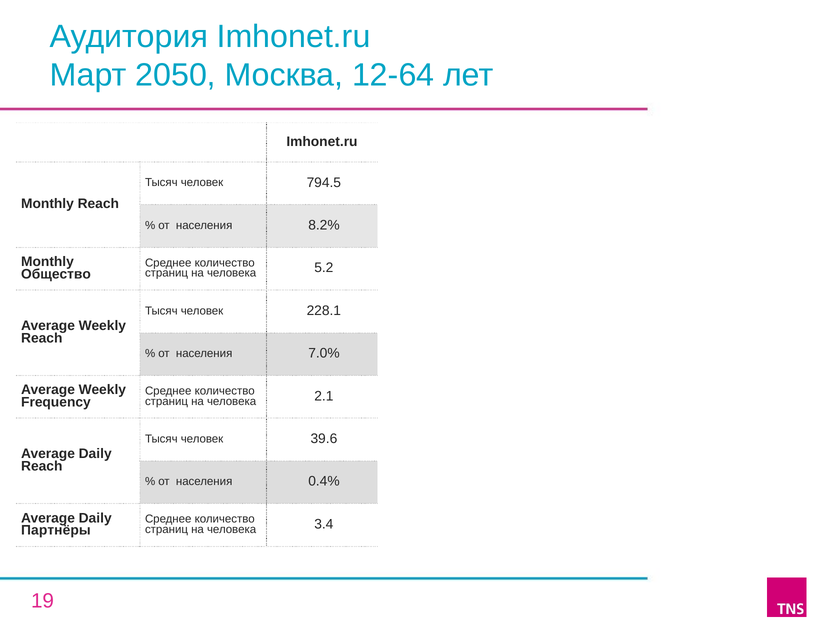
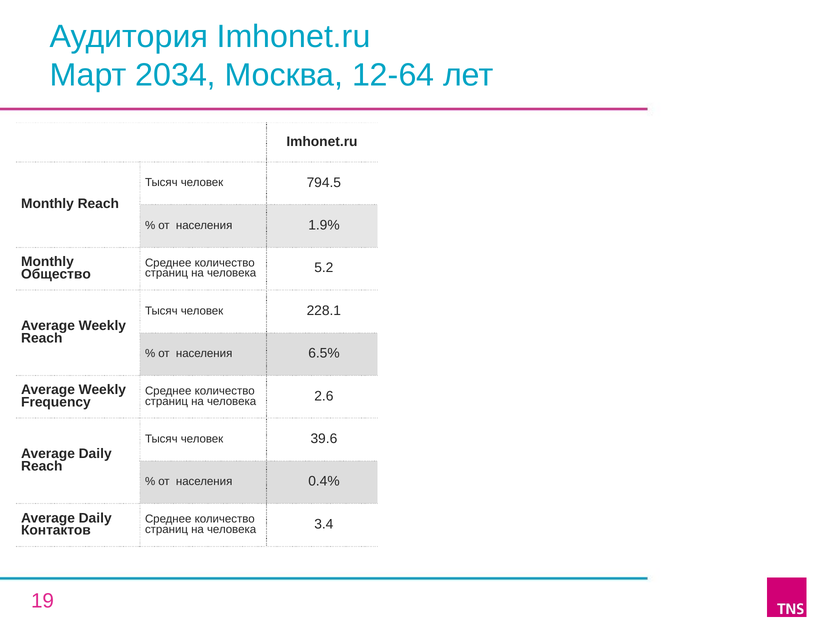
2050: 2050 -> 2034 (176, 75)
8.2%: 8.2% -> 1.9% (324, 225)
7.0%: 7.0% -> 6.5% (324, 353)
2.1: 2.1 -> 2.6 (324, 396)
Партнёры: Партнёры -> Контактов (56, 530)
